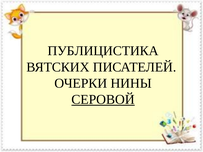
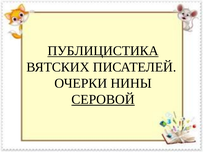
ПУБЛИЦИСТИКА underline: none -> present (103, 51)
